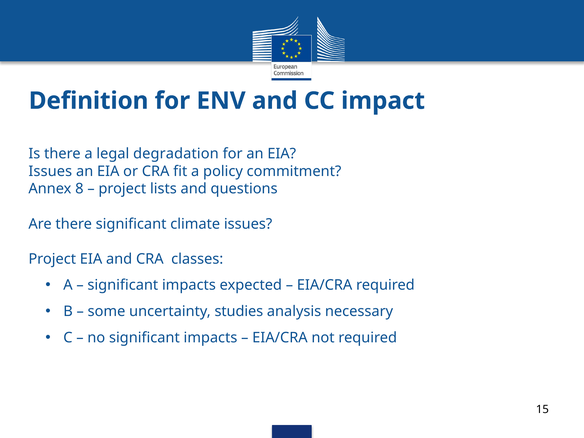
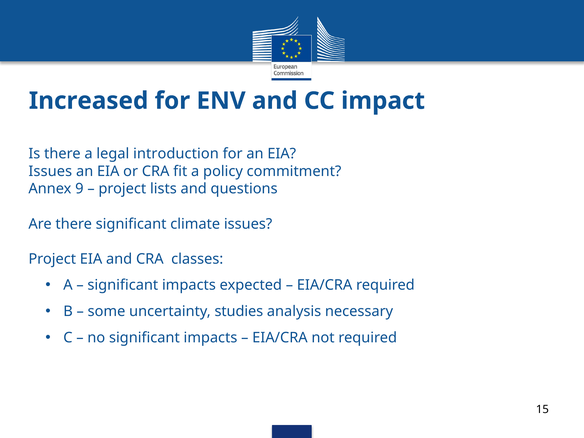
Definition: Definition -> Increased (89, 101)
degradation: degradation -> introduction (176, 154)
8: 8 -> 9 (79, 189)
